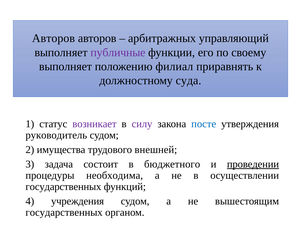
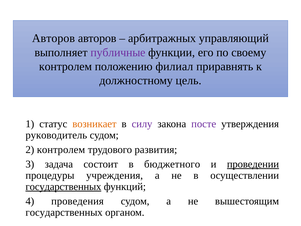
выполняет: выполняет -> контролем (65, 66)
суда: суда -> цель (189, 80)
возникает colour: purple -> orange (94, 124)
посте colour: blue -> purple (204, 124)
2 имущества: имущества -> контролем (61, 149)
внешней: внешней -> развития (156, 149)
необходима: необходима -> учреждения (115, 175)
государственных underline: none -> present (63, 186)
учреждения: учреждения -> проведения (77, 201)
